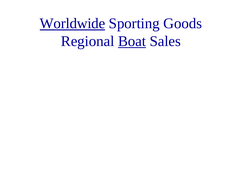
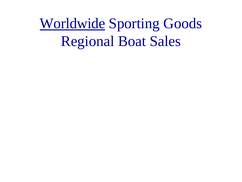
Boat underline: present -> none (132, 41)
